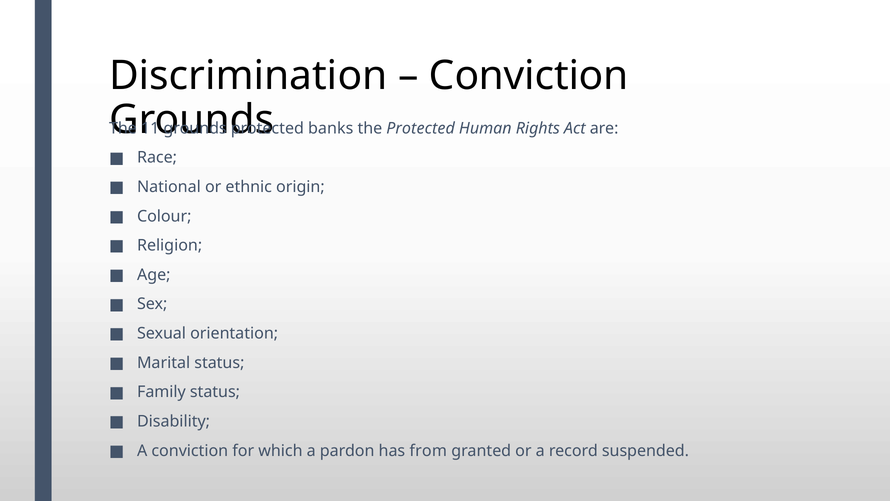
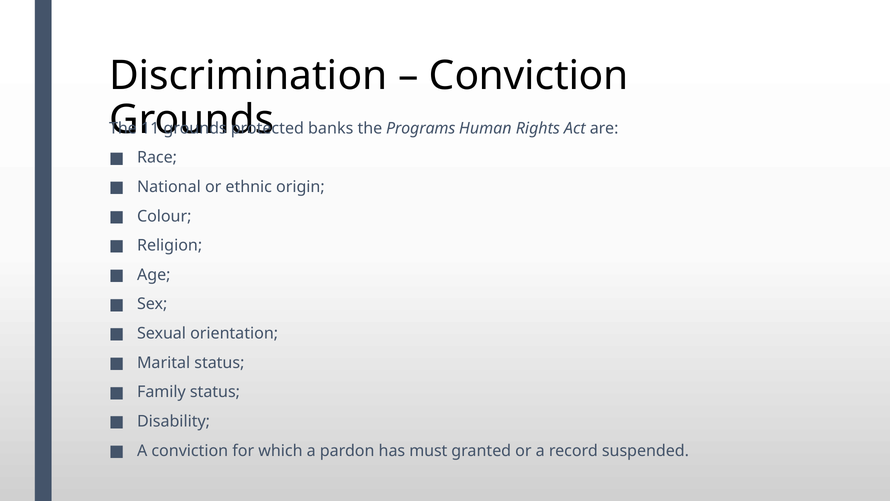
the Protected: Protected -> Programs (421, 128)
from: from -> must (428, 450)
